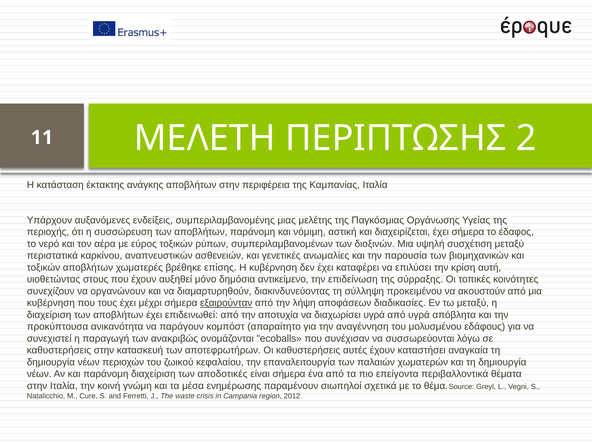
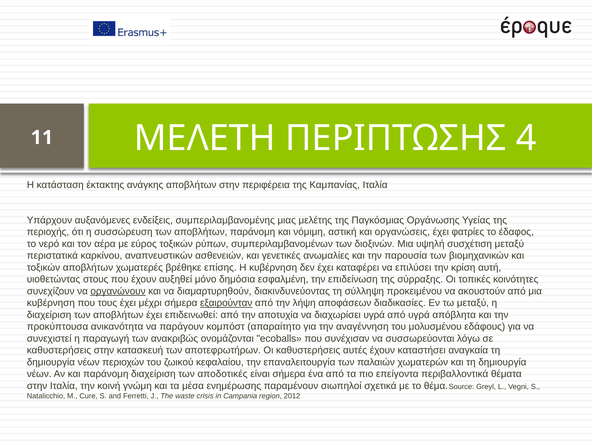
2: 2 -> 4 (526, 138)
διαχειρίζεται: διαχειρίζεται -> οργανώσεις (402, 232)
έχει σήμερα: σήμερα -> φατρίες (468, 232)
αντικείμενο: αντικείμενο -> εσφαλμένη (283, 279)
οργανώνουν underline: none -> present (118, 291)
